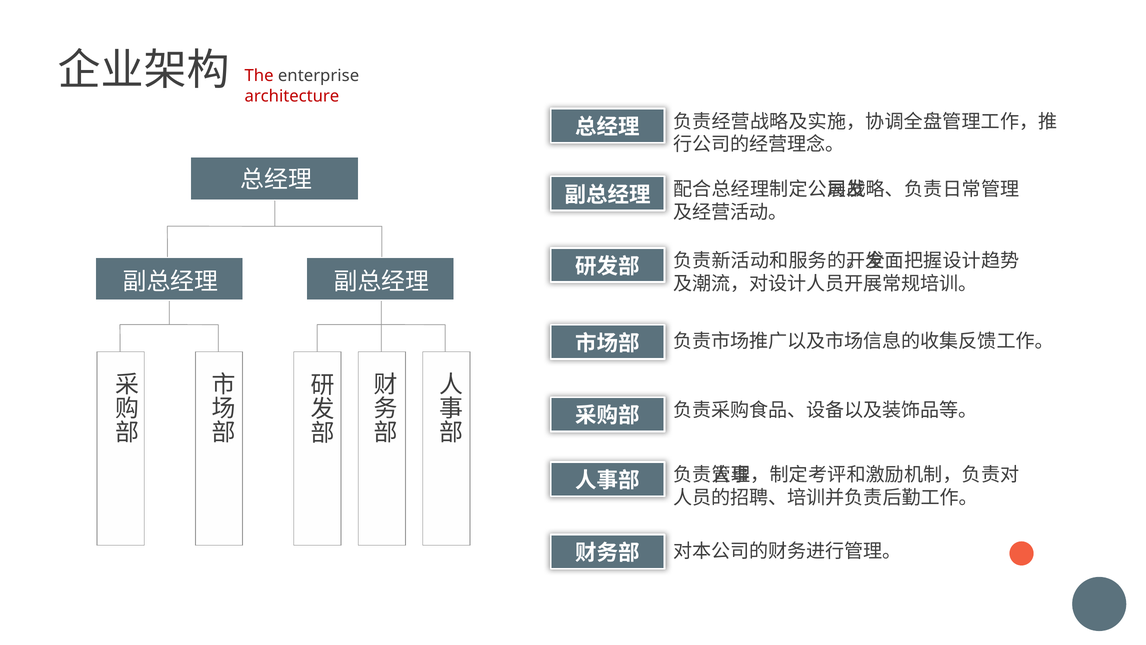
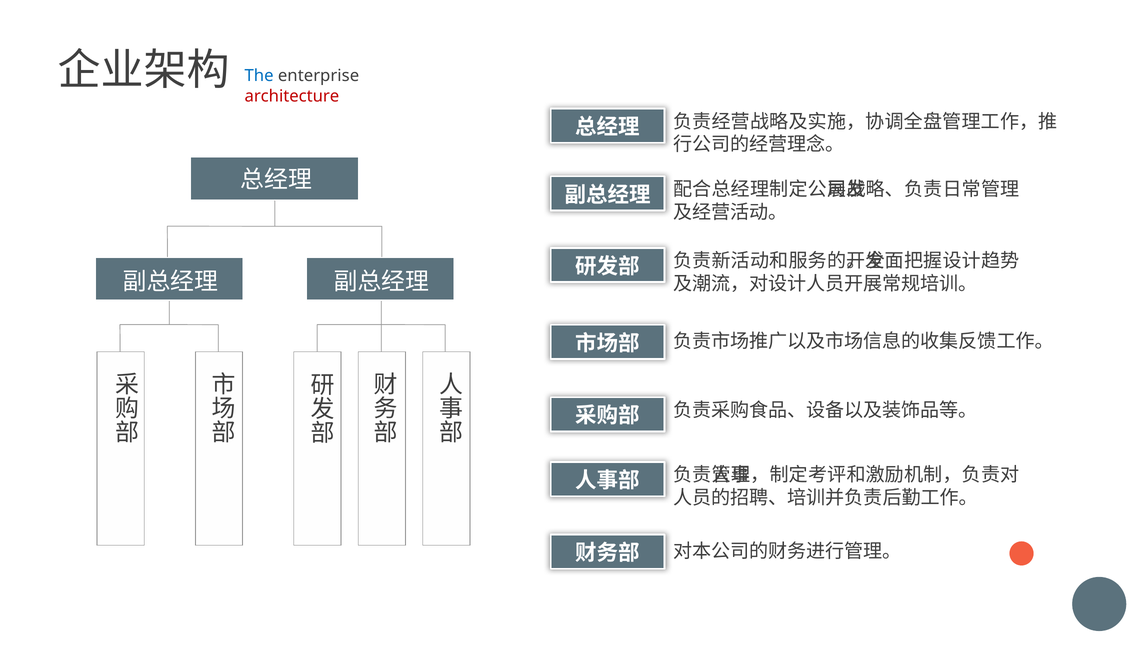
The colour: red -> blue (259, 76)
